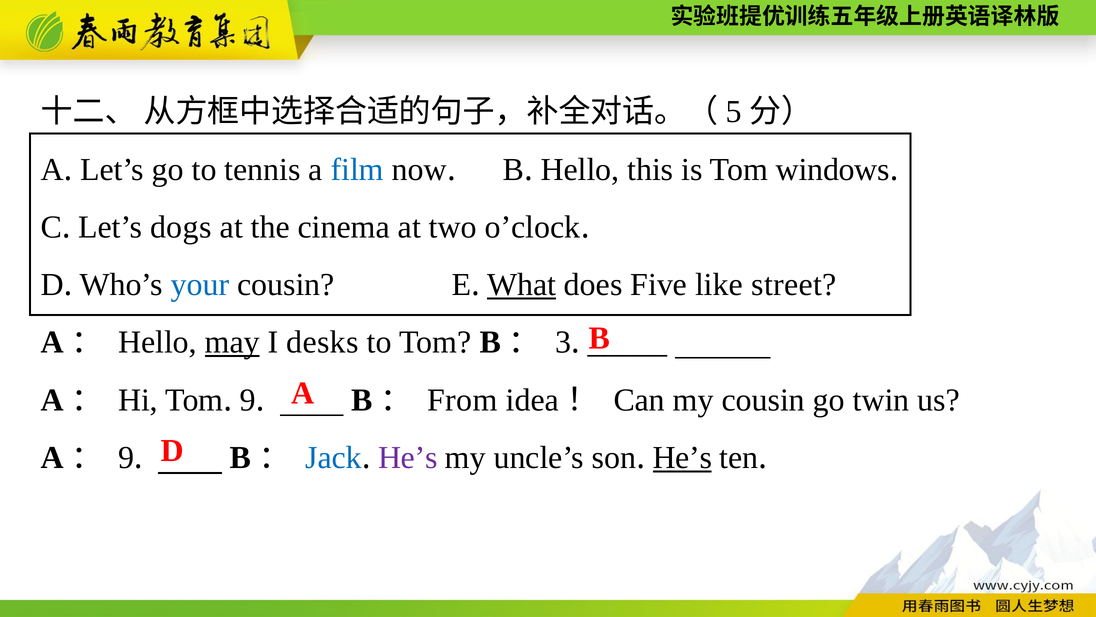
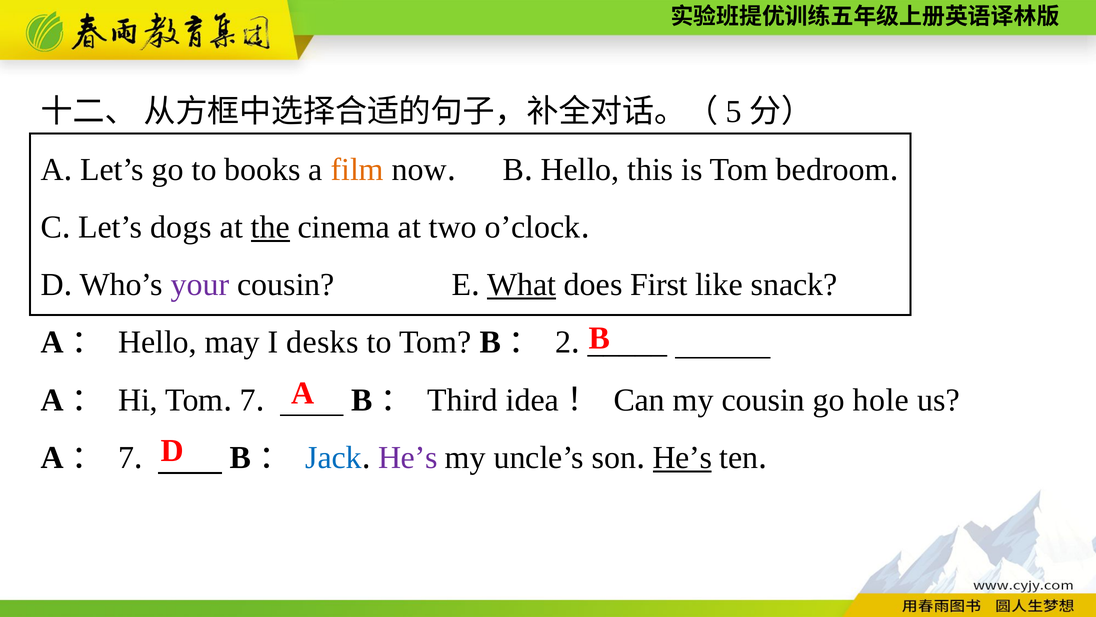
tennis: tennis -> books (263, 169)
film colour: blue -> orange (357, 169)
windows: windows -> bedroom (833, 169)
the underline: none -> present (270, 227)
your colour: blue -> purple (200, 285)
Five: Five -> First (659, 285)
street: street -> snack (794, 285)
may underline: present -> none (232, 342)
3: 3 -> 2 (563, 342)
9: 9 -> 7 (248, 400)
From: From -> Third (463, 400)
twin: twin -> hole (881, 400)
9: 9 -> 7 (126, 457)
